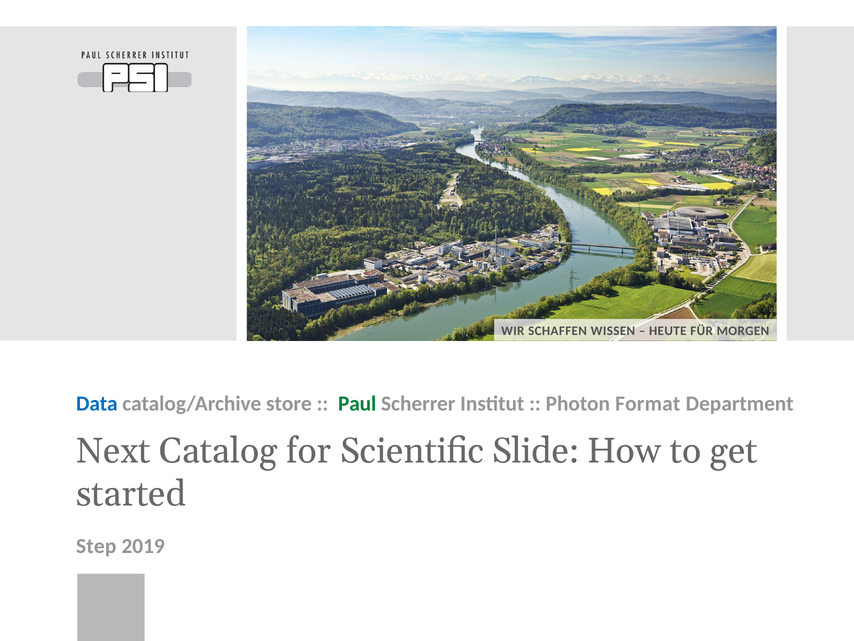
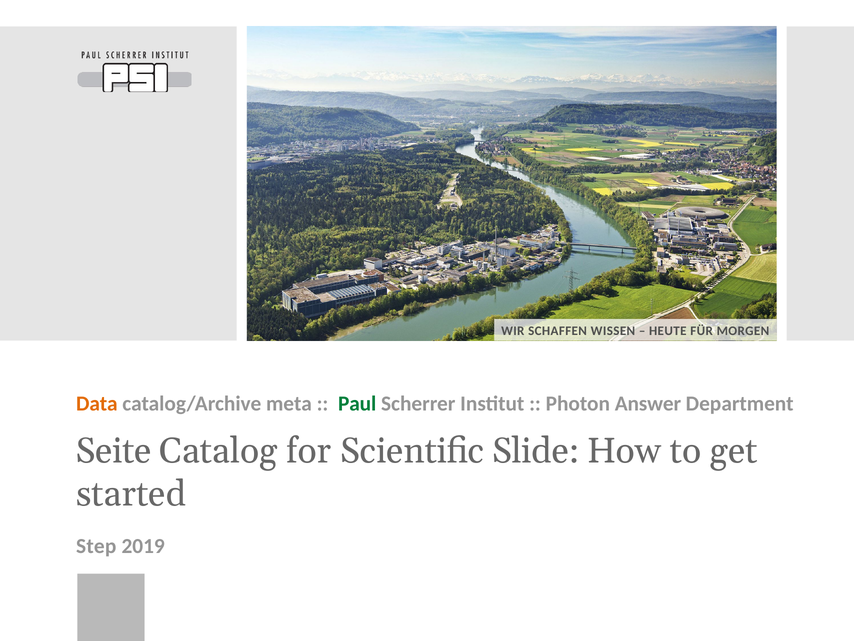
Data colour: blue -> orange (97, 404)
store: store -> meta (289, 404)
Format: Format -> Answer (648, 404)
Next: Next -> Seite (114, 451)
